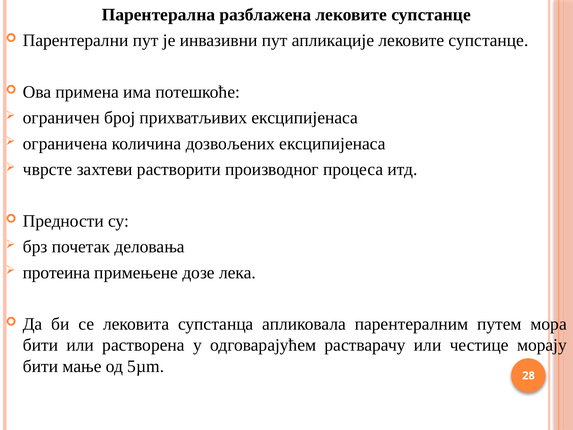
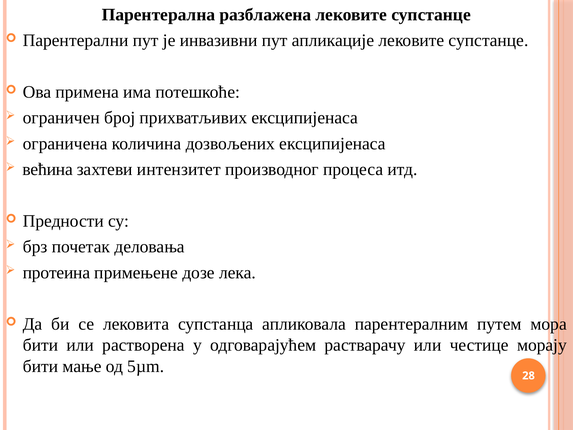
чврсте: чврсте -> већина (48, 169)
растворити: растворити -> интензитет (179, 169)
